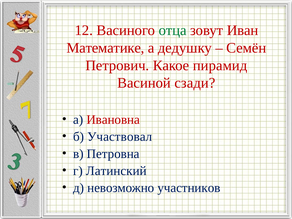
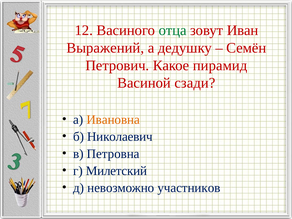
Математике: Математике -> Выражений (105, 48)
Ивановна colour: red -> orange (113, 120)
Участвовал: Участвовал -> Николаевич (120, 137)
Латинский: Латинский -> Милетский (116, 171)
